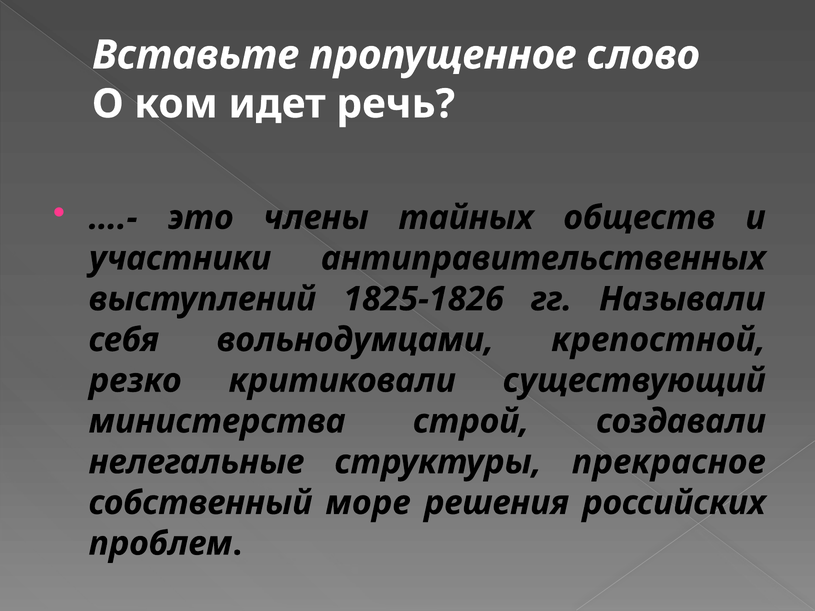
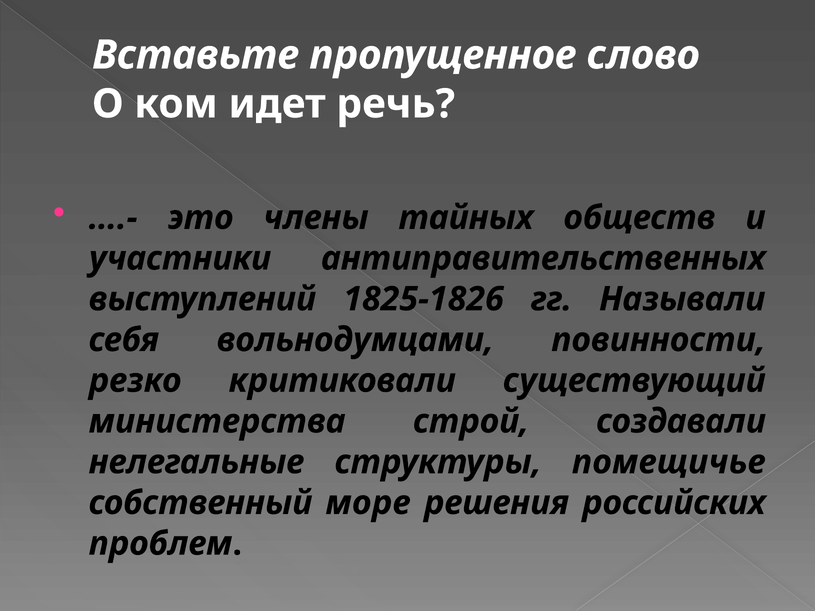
крепостной: крепостной -> повинности (658, 340)
прекрасное: прекрасное -> помещичье (669, 462)
